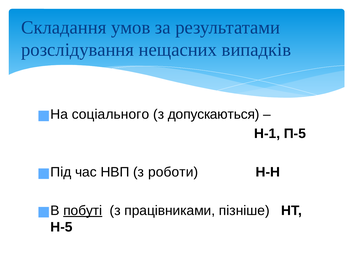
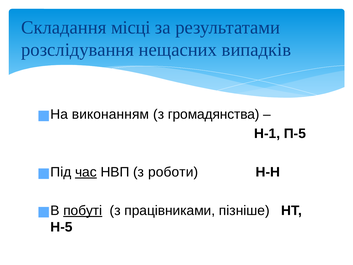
умов: умов -> місці (131, 27)
соціального: соціального -> виконанням (110, 114)
допускаються: допускаються -> громадянства (214, 114)
час underline: none -> present (86, 172)
